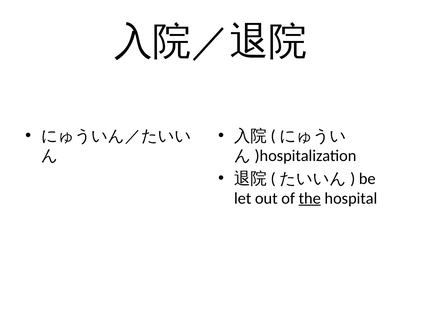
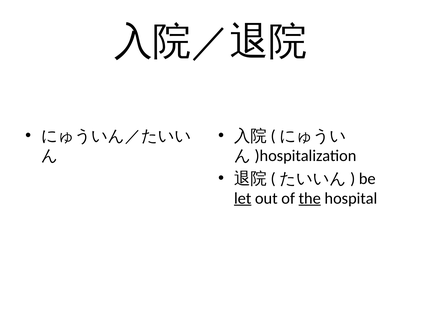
let underline: none -> present (243, 198)
